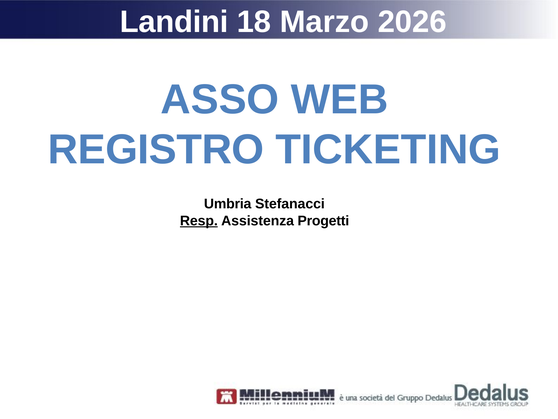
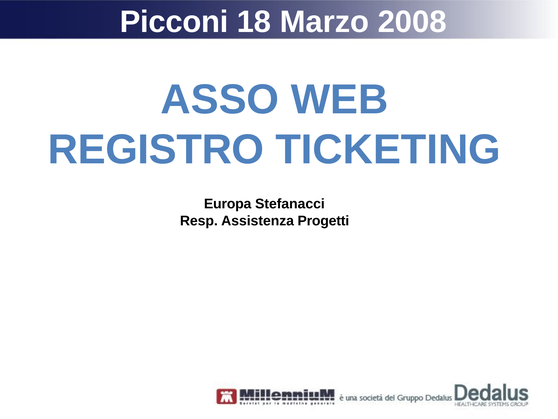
Landini: Landini -> Picconi (174, 22)
2026: 2026 -> 2008 (412, 22)
Umbria: Umbria -> Europa (228, 204)
Resp underline: present -> none (199, 220)
